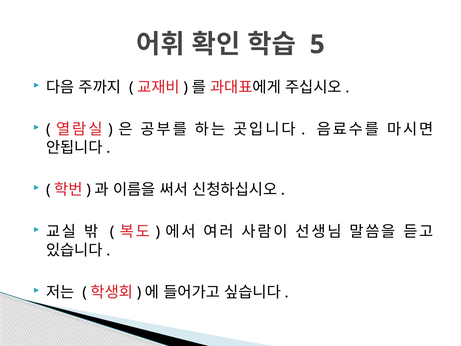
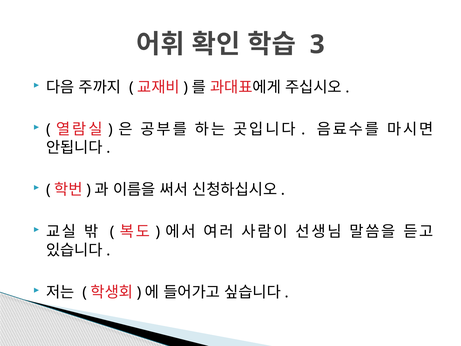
5: 5 -> 3 (317, 44)
